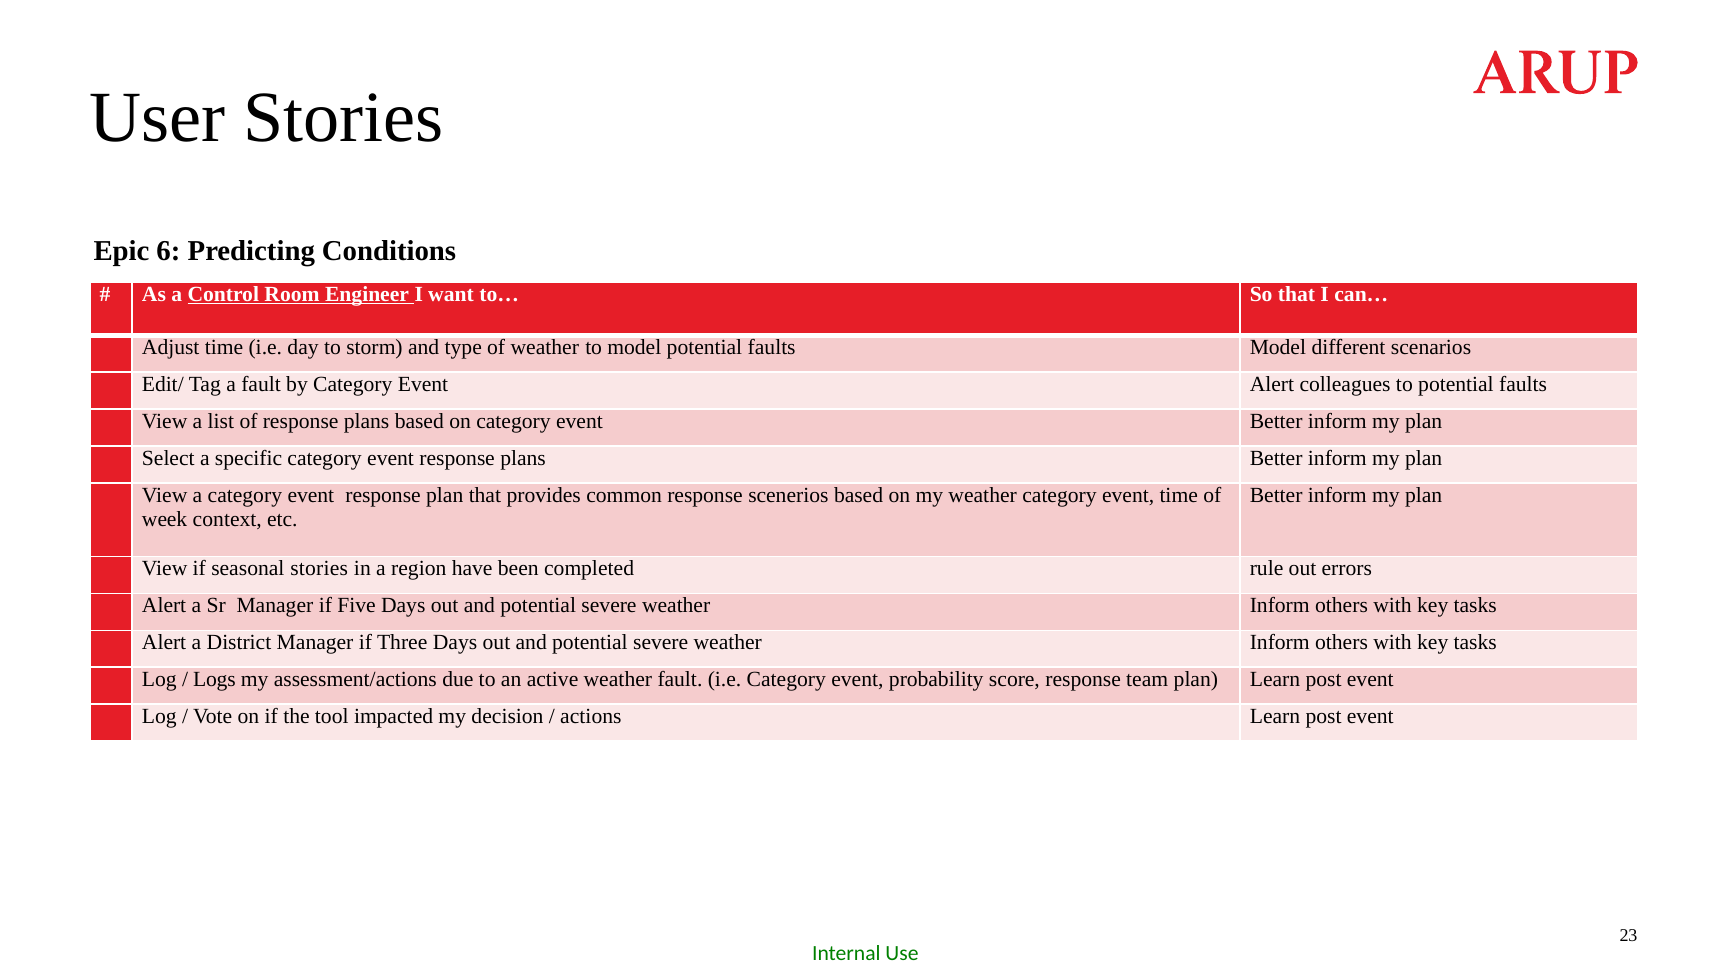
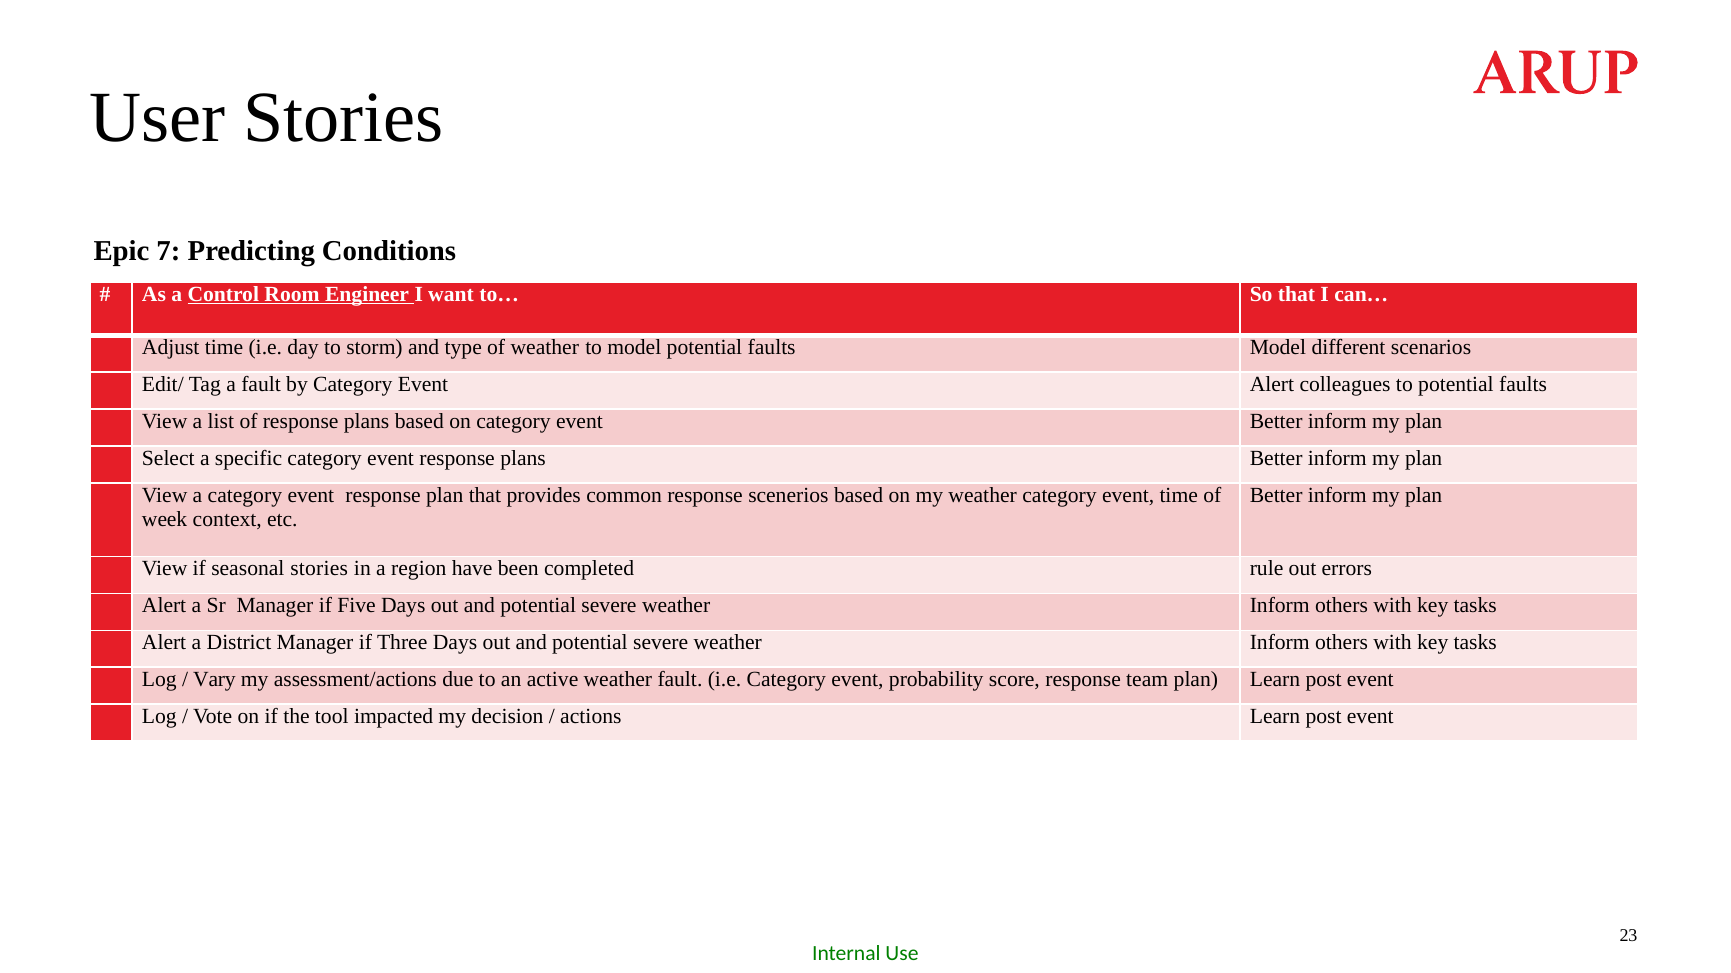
6: 6 -> 7 (168, 251)
Logs: Logs -> Vary (214, 680)
